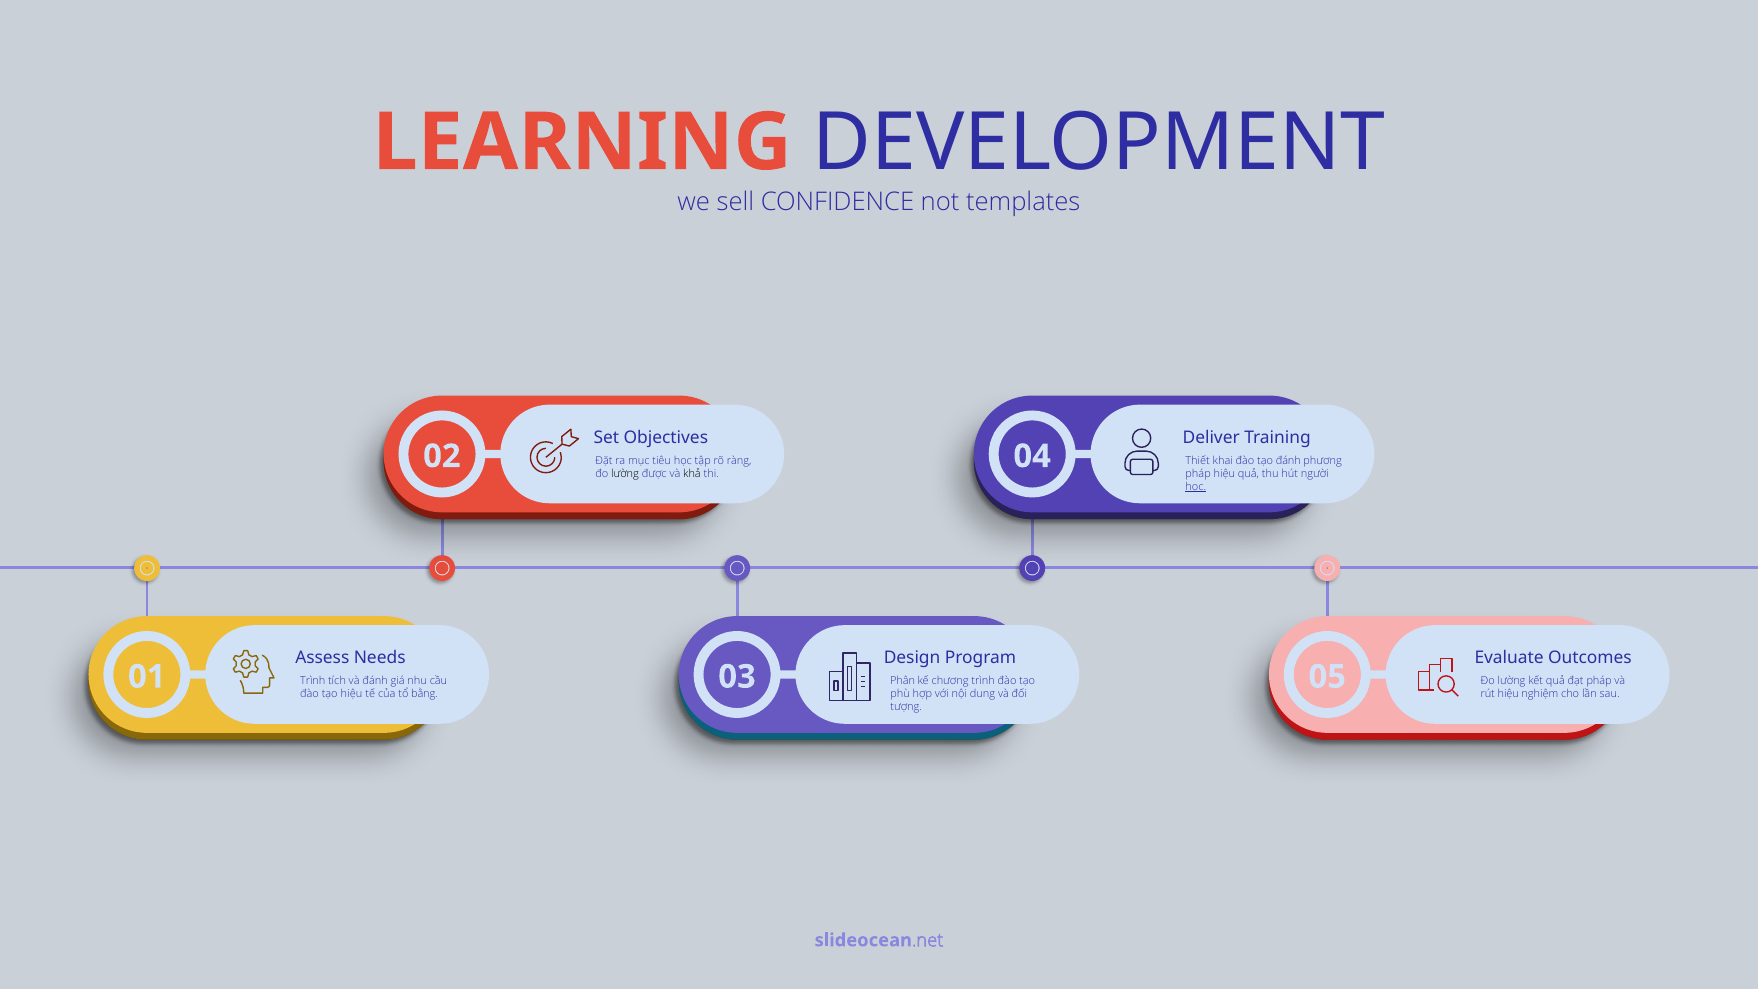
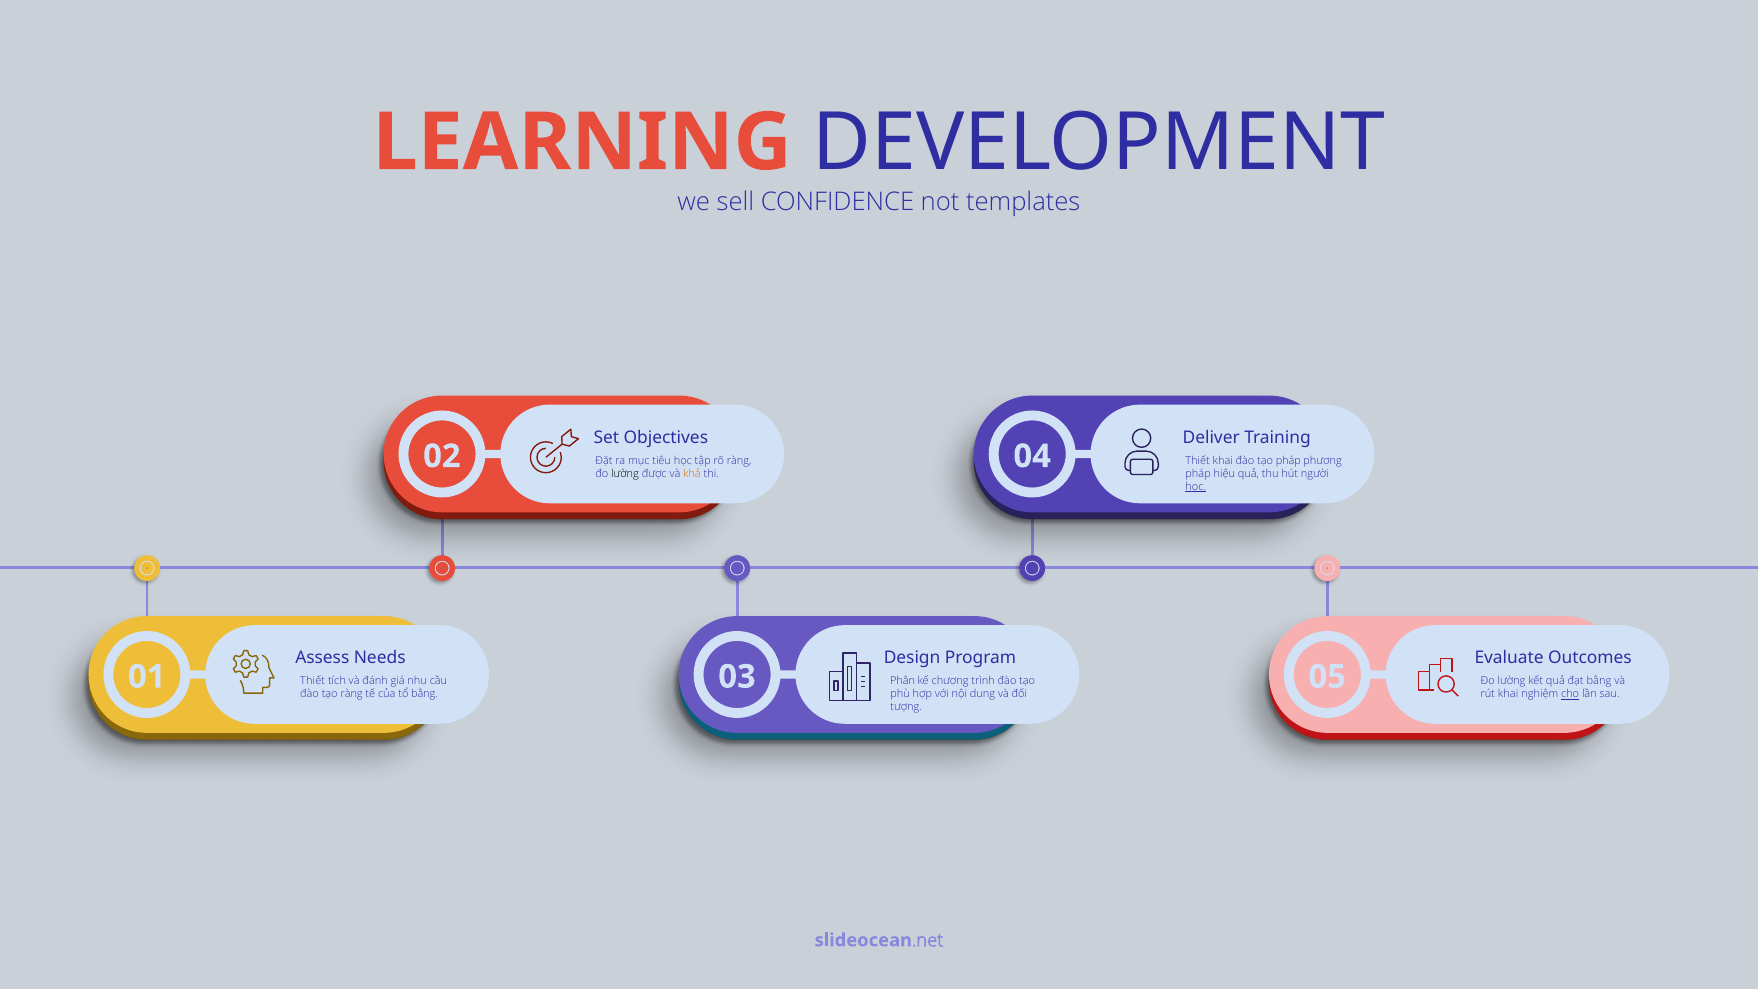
tạo đánh: đánh -> pháp (1288, 460)
khả colour: black -> orange (692, 474)
Trình: Trình -> Thiết (313, 681)
đạt pháp: pháp -> bằng (1599, 681)
tạo hiệu: hiệu -> ràng (352, 694)
rút hiệu: hiệu -> khai (1508, 694)
cho underline: none -> present (1570, 694)
